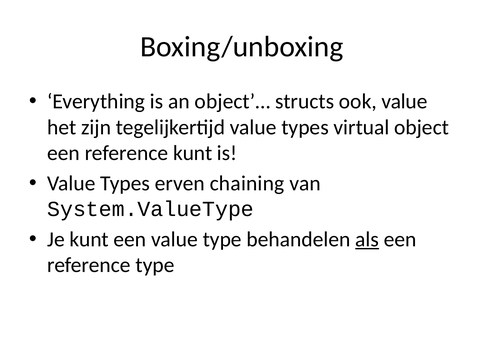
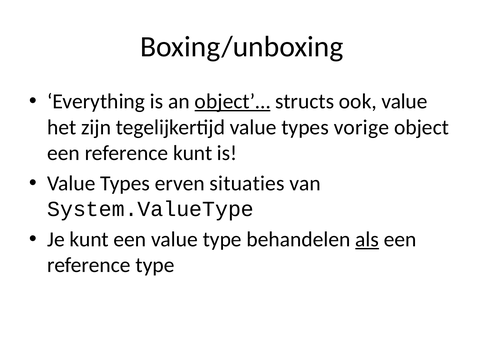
object’… underline: none -> present (232, 102)
virtual: virtual -> vorige (361, 127)
chaining: chaining -> situaties (247, 183)
